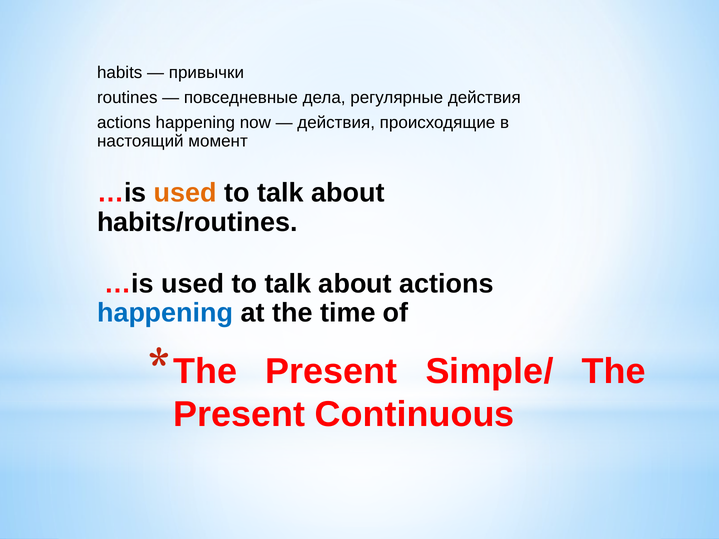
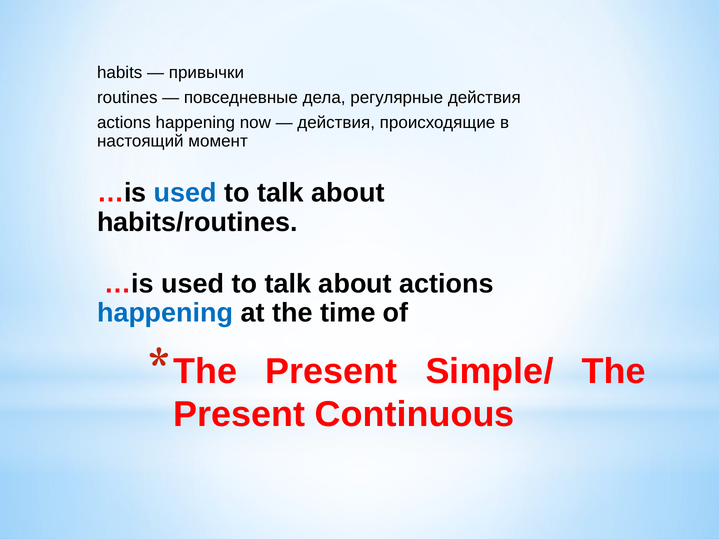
used colour: orange -> blue (185, 193)
